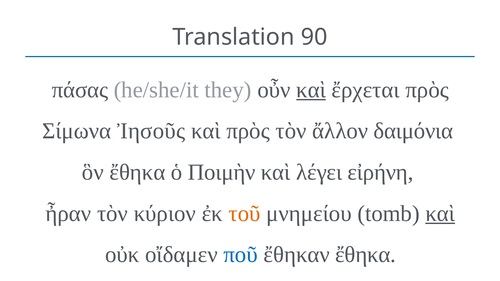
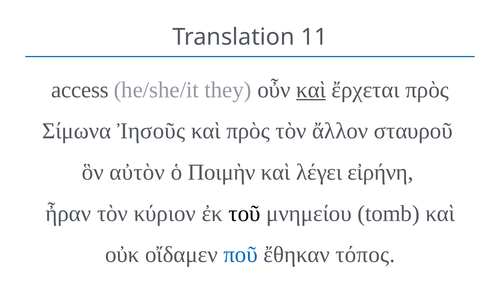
90: 90 -> 11 (314, 37)
πάσας: πάσας -> access (80, 90)
δαιμόνια: δαιμόνια -> σταυροῦ (413, 131)
ὃν ἔθηκα: ἔθηκα -> αὐτὸν (137, 172)
τοῦ colour: orange -> black (245, 214)
καὶ underline: present -> none (440, 214)
ἔθηκαν ἔθηκα: ἔθηκα -> τόπος (365, 255)
